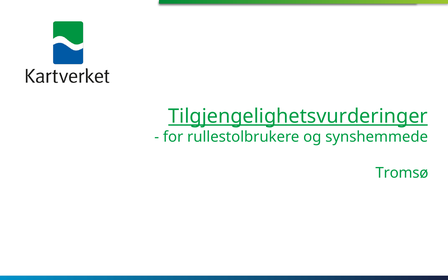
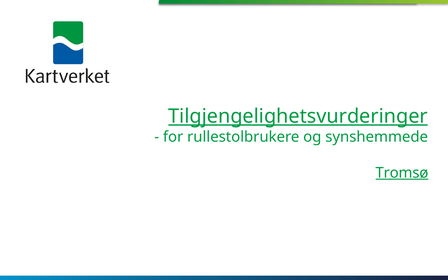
Tromsø underline: none -> present (402, 173)
